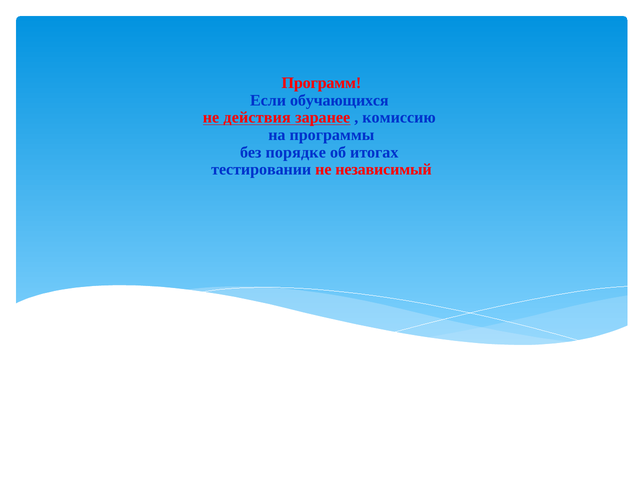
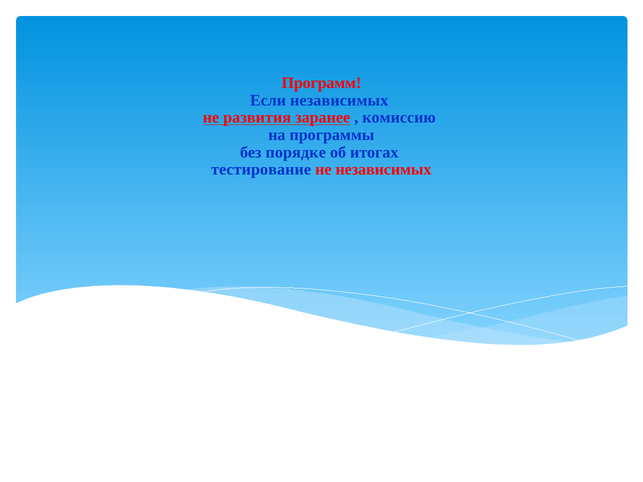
Если обучающихся: обучающихся -> независимых (339, 100)
действия: действия -> развития (257, 118)
тестировании: тестировании -> тестирование (261, 170)
не независимый: независимый -> независимых (383, 170)
